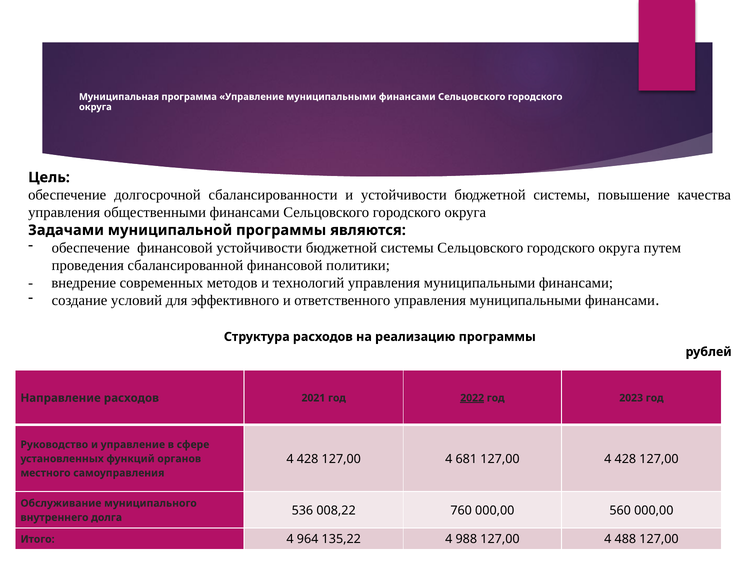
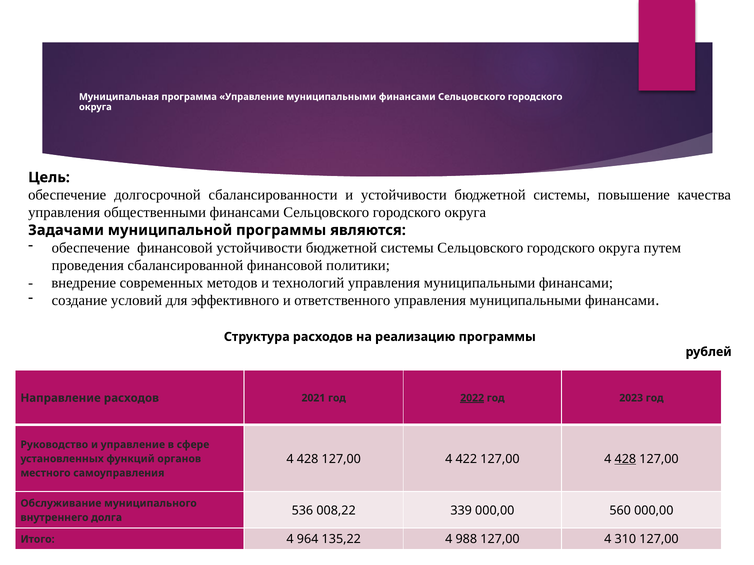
681: 681 -> 422 (466, 459)
428 underline: none -> present (625, 459)
760: 760 -> 339 (461, 511)
488: 488 -> 310 (625, 540)
